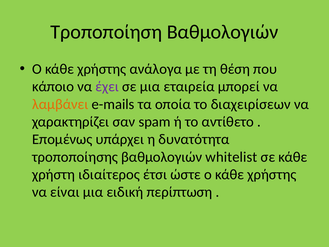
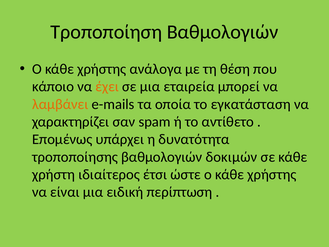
έχει colour: purple -> orange (107, 87)
διαχειρίσεων: διαχειρίσεων -> εγκατάσταση (251, 104)
whitelist: whitelist -> δοκιμών (231, 157)
